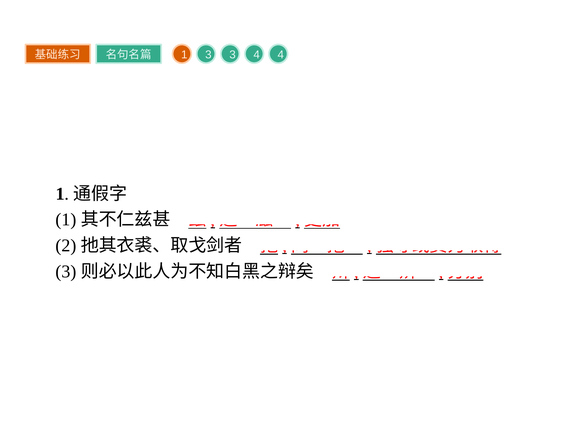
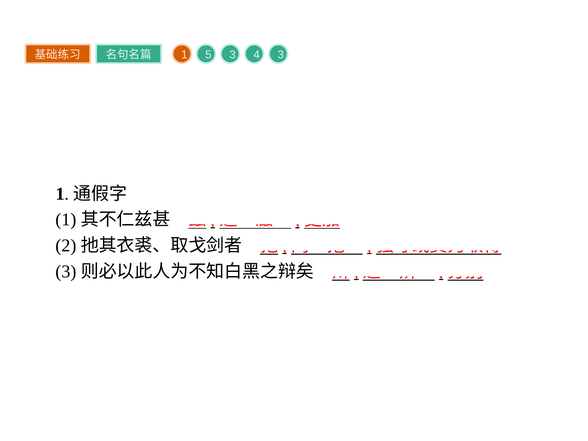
1 3: 3 -> 5 (208, 55)
4 4: 4 -> 3 (281, 55)
